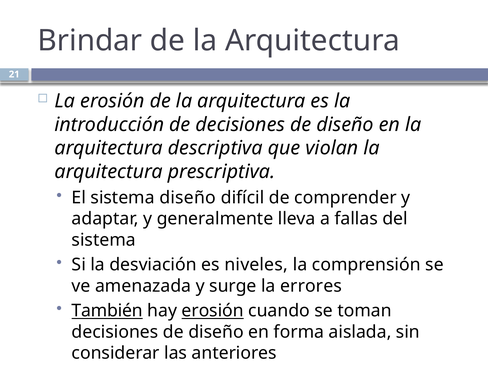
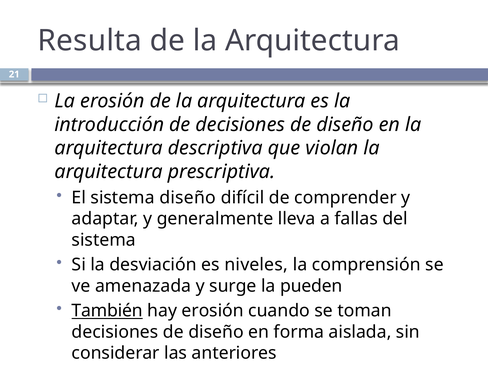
Brindar: Brindar -> Resulta (90, 41)
errores: errores -> pueden (311, 286)
erosión underline: present -> none (213, 311)
